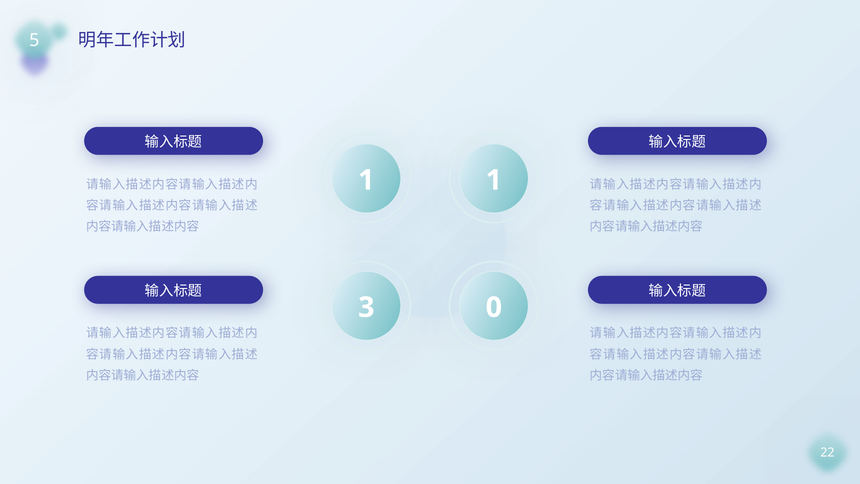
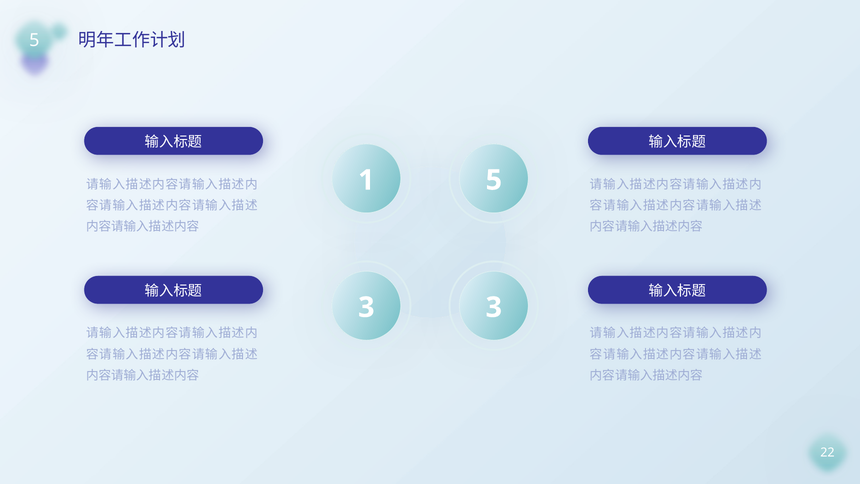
1 1: 1 -> 5 (494, 180)
3 0: 0 -> 3 (494, 307)
